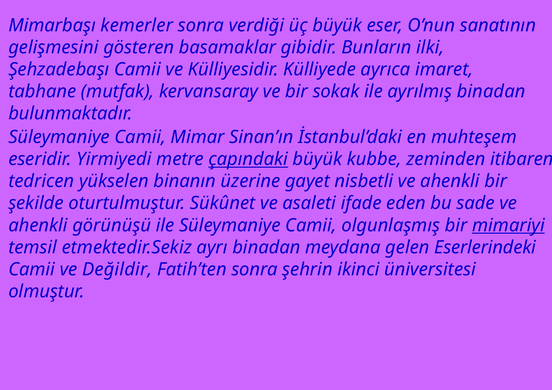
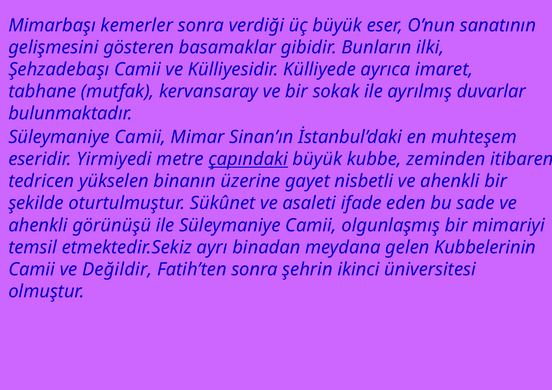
ayrılmış binadan: binadan -> duvarlar (491, 92)
mimariyi underline: present -> none (508, 225)
Eserlerindeki: Eserlerindeki -> Kubbelerinin (485, 248)
